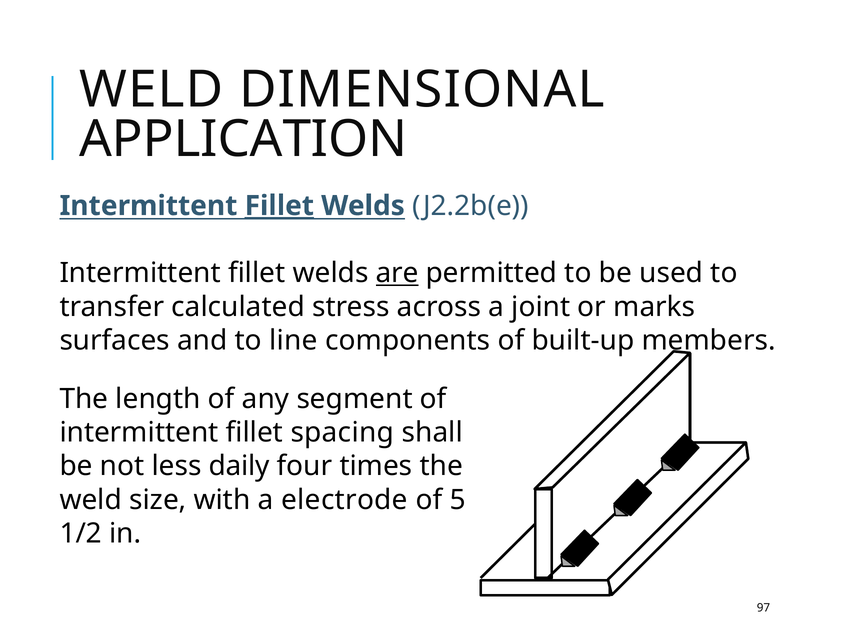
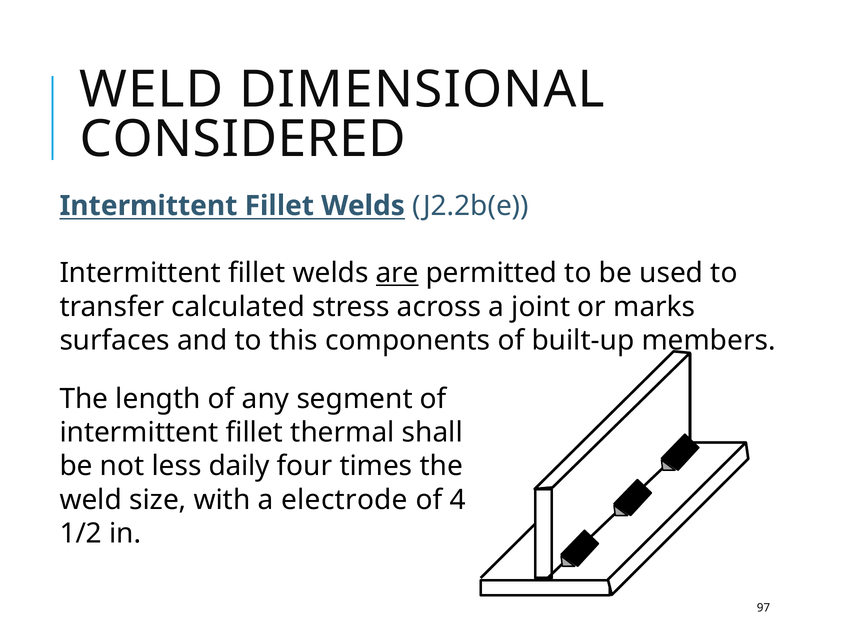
APPLICATION: APPLICATION -> CONSIDERED (243, 139)
Fillet underline: present -> none (279, 206)
line: line -> this (294, 341)
spacing: spacing -> thermal (342, 433)
5: 5 -> 4 (458, 500)
